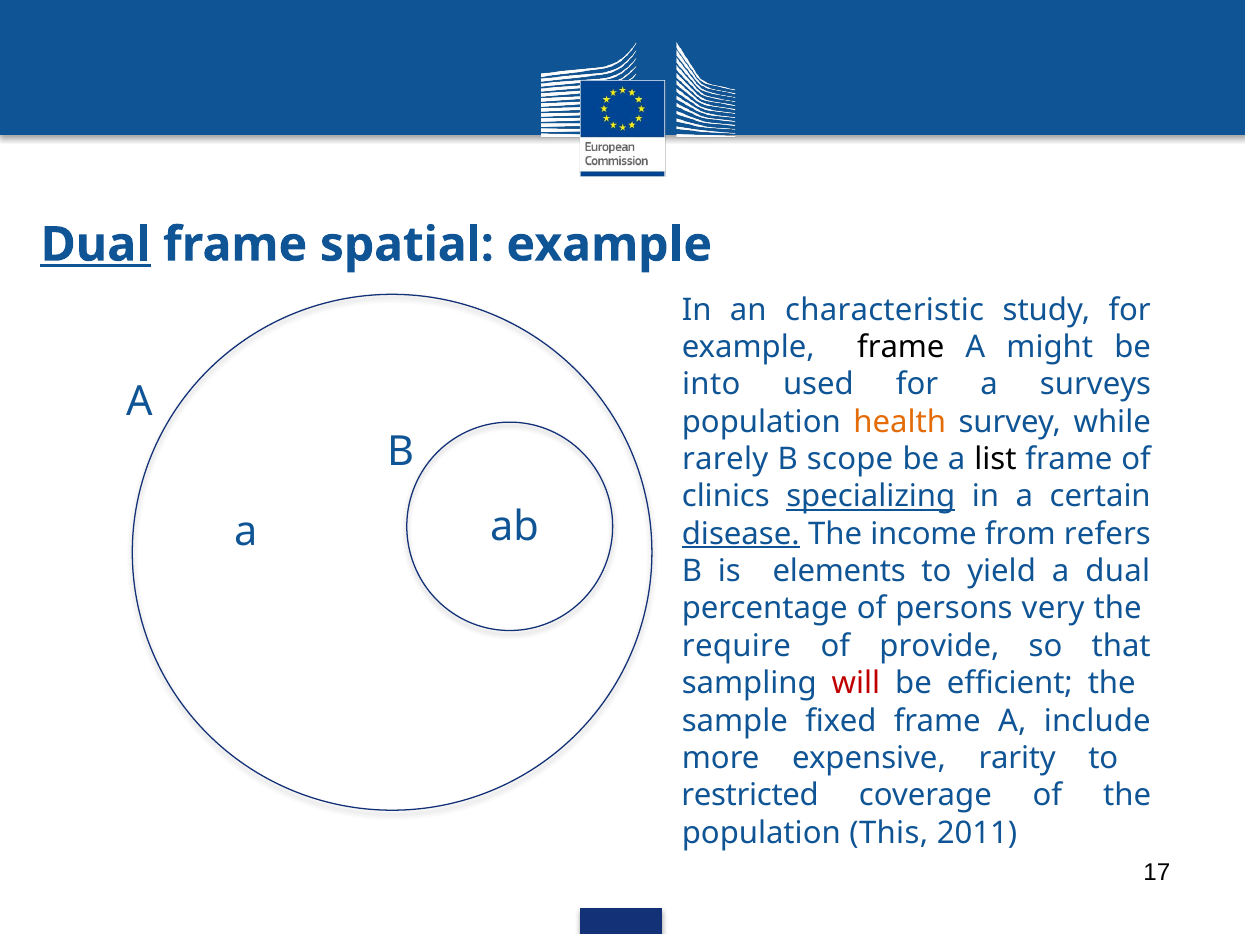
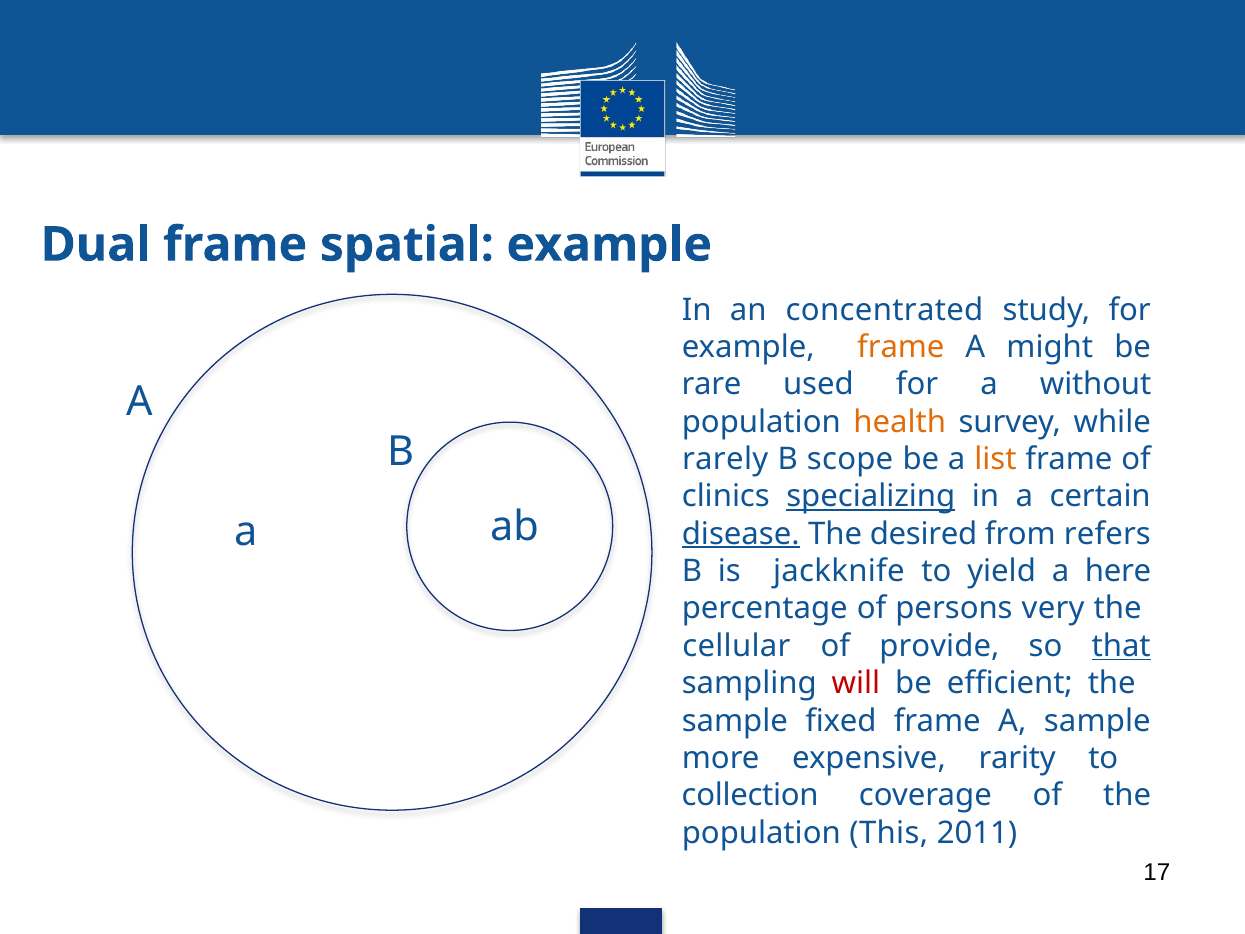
Dual underline: present -> none (96, 245)
characteristic: characteristic -> concentrated (885, 310)
frame colour: black -> orange (901, 347)
into: into -> rare (712, 384)
surveys: surveys -> without (1096, 384)
list colour: black -> orange (996, 459)
income: income -> desired (924, 534)
elements: elements -> jackknife (839, 571)
a dual: dual -> here (1118, 571)
require: require -> cellular (736, 646)
that underline: none -> present (1121, 646)
A include: include -> sample (1097, 721)
restricted: restricted -> collection (750, 795)
